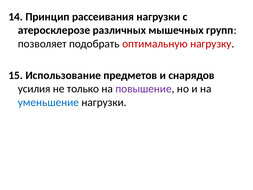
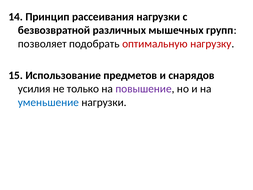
атеросклерозе: атеросклерозе -> безвозвратной (54, 30)
